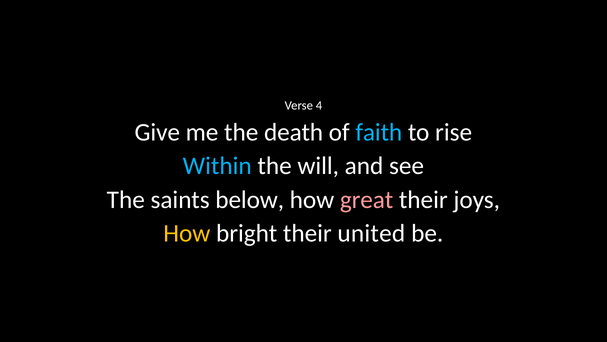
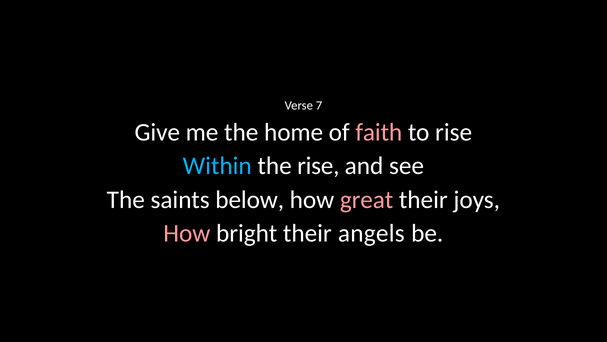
4: 4 -> 7 (319, 105)
death: death -> home (294, 132)
faith colour: light blue -> pink (379, 132)
the will: will -> rise (318, 166)
How colour: yellow -> pink (187, 233)
united: united -> angels (371, 233)
